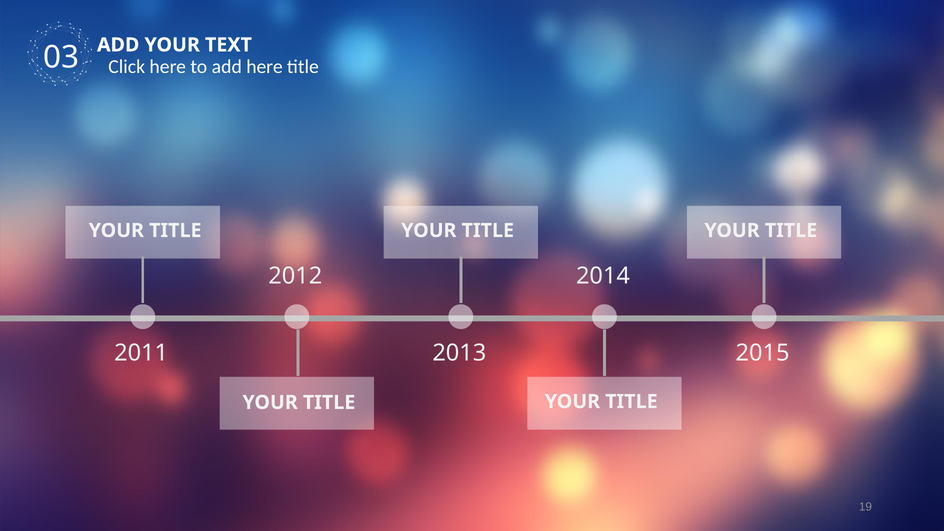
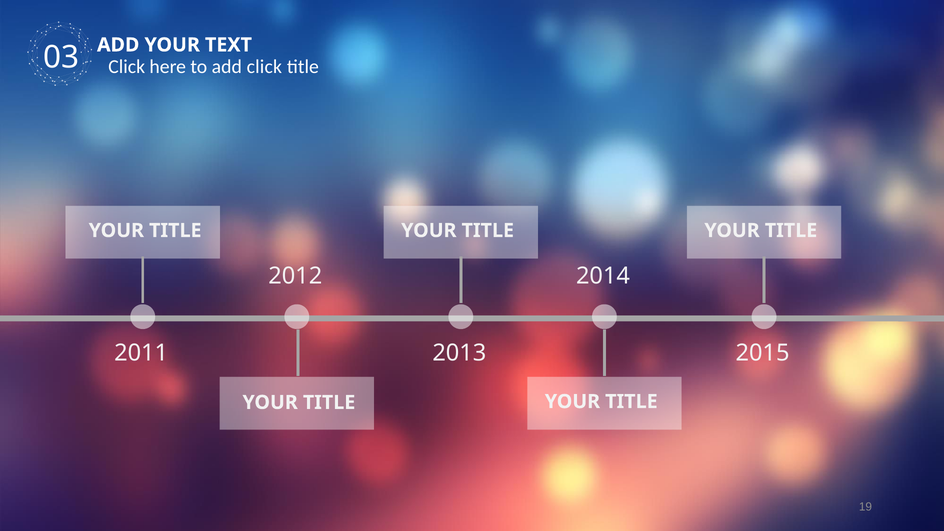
add here: here -> click (264, 67)
